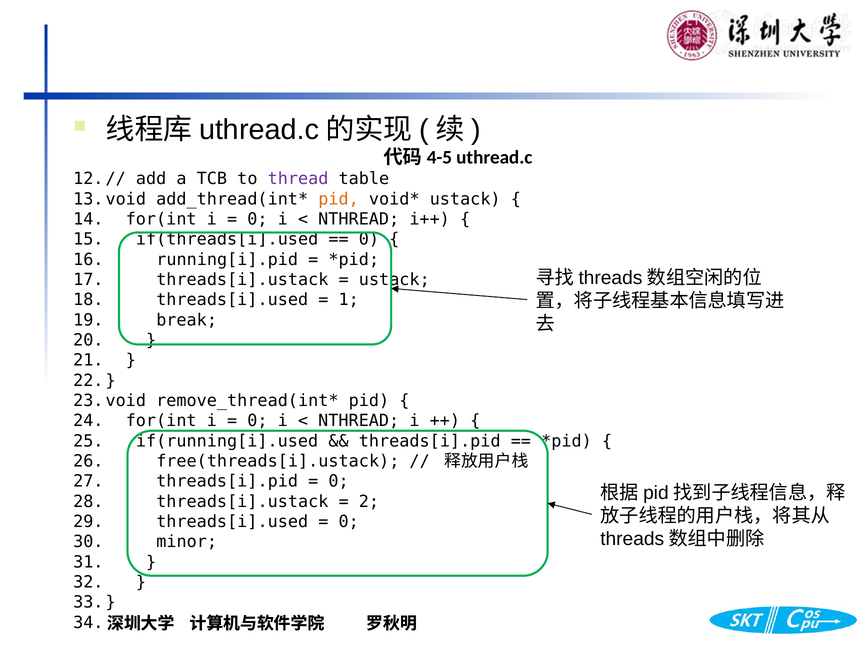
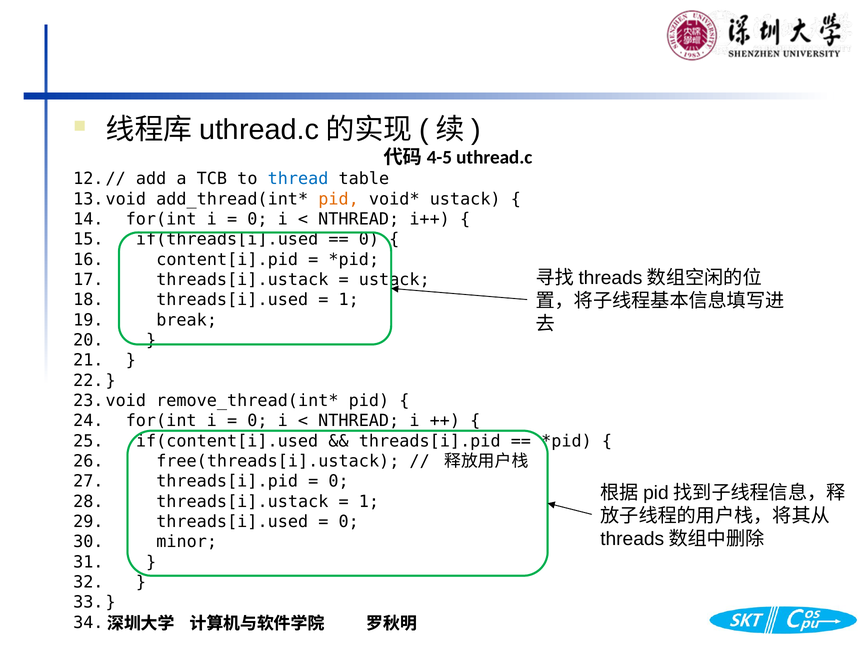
thread colour: purple -> blue (298, 179)
running[i].pid: running[i].pid -> content[i].pid (227, 260)
if(running[i].used: if(running[i].used -> if(content[i].used (227, 441)
2: 2 -> 1 (369, 502)
